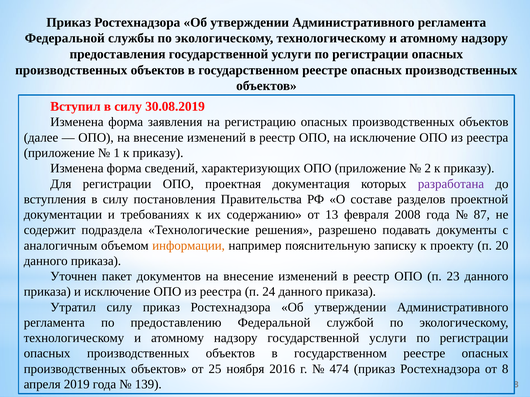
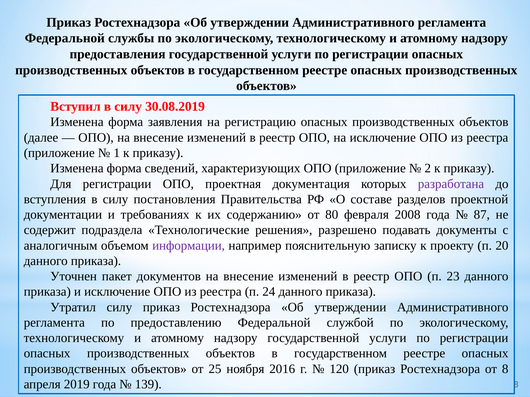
13: 13 -> 80 (332, 215)
информации colour: orange -> purple (189, 246)
474: 474 -> 120 (339, 369)
